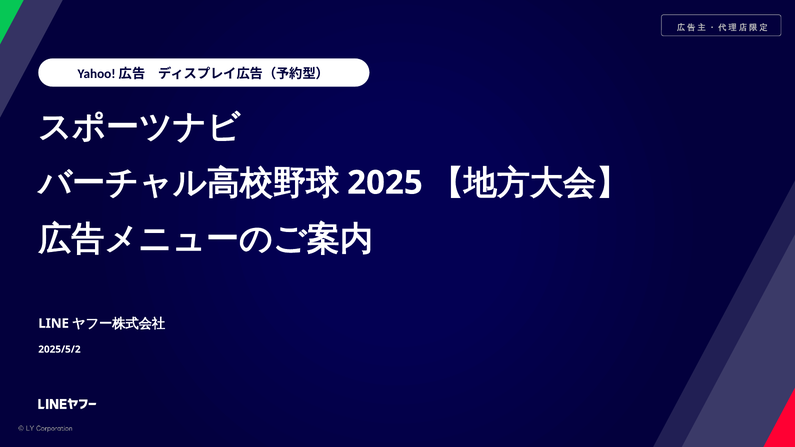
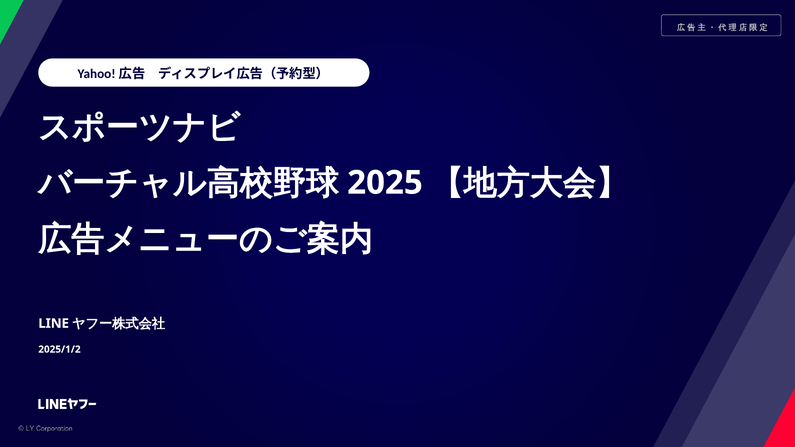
2025/5/2: 2025/5/2 -> 2025/1/2 (59, 349)
